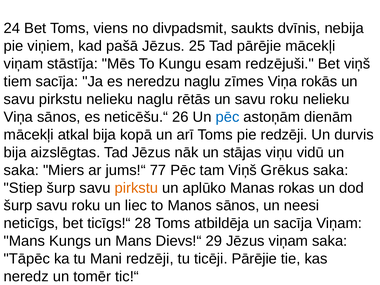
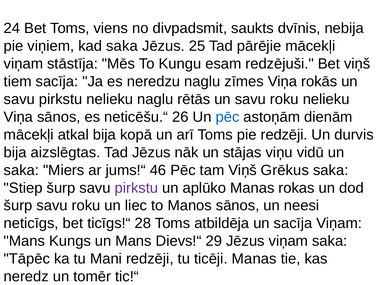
kad pašā: pašā -> saka (122, 46)
77: 77 -> 46 (158, 170)
pirkstu colour: orange -> purple (136, 188)
ticēji Pārējie: Pārējie -> Manas (254, 259)
